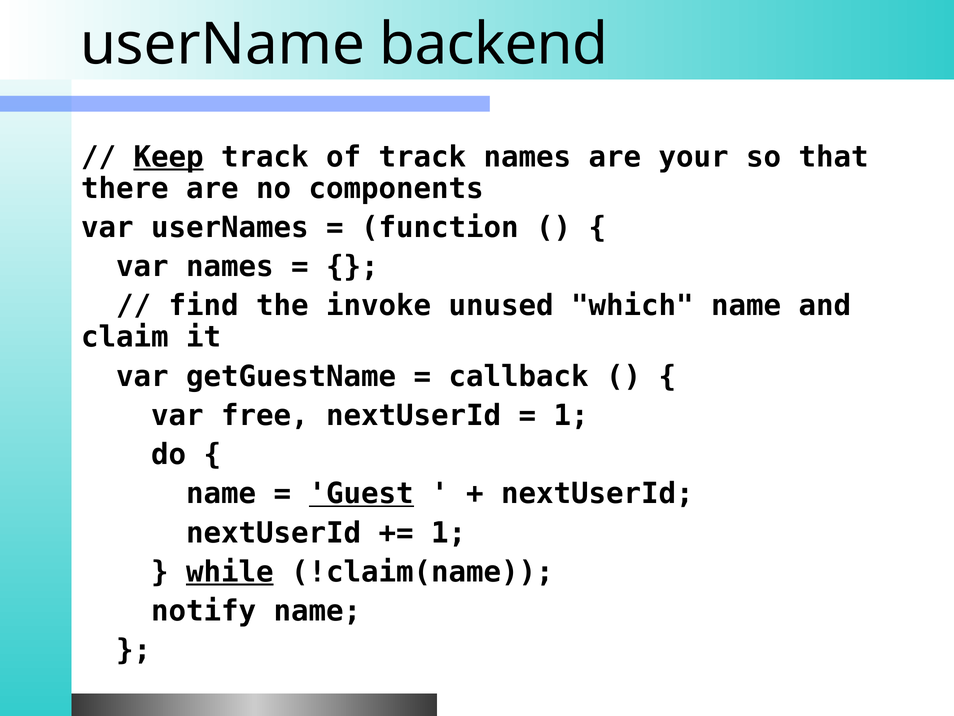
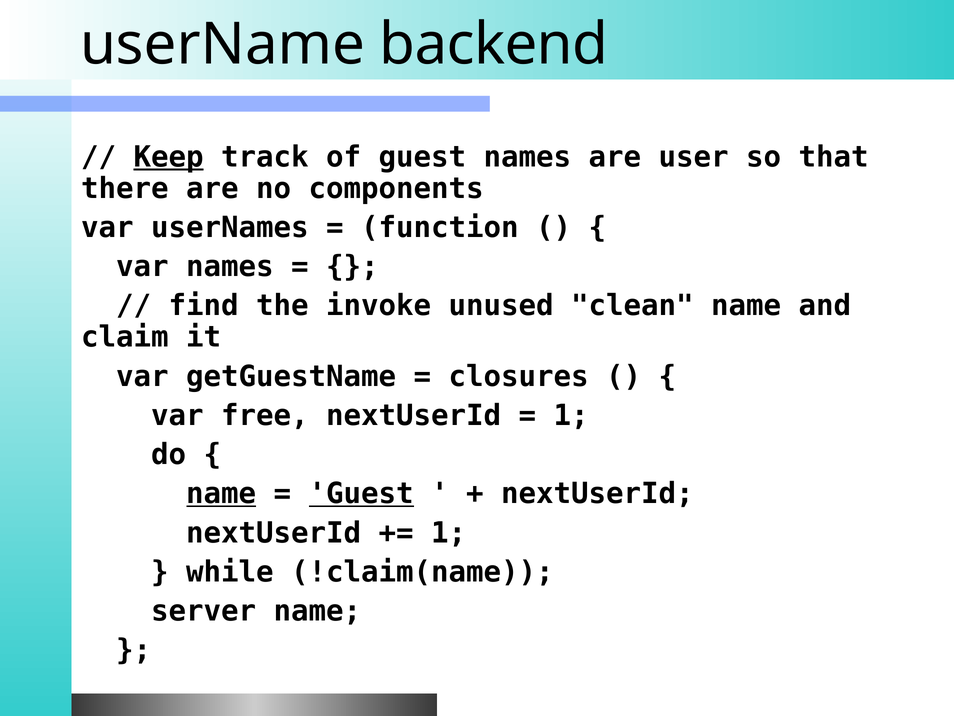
of track: track -> guest (422, 157)
your: your -> user (694, 157)
which: which -> clean (632, 306)
callback: callback -> closures (519, 376)
name underline: none -> present (221, 493)
while underline: present -> none (230, 572)
notify: notify -> server (204, 611)
